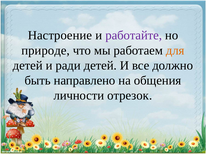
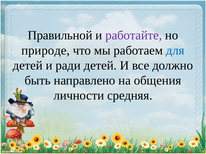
Настроение: Настроение -> Правильной (60, 35)
для colour: orange -> blue (175, 51)
отрезок: отрезок -> средняя (130, 96)
